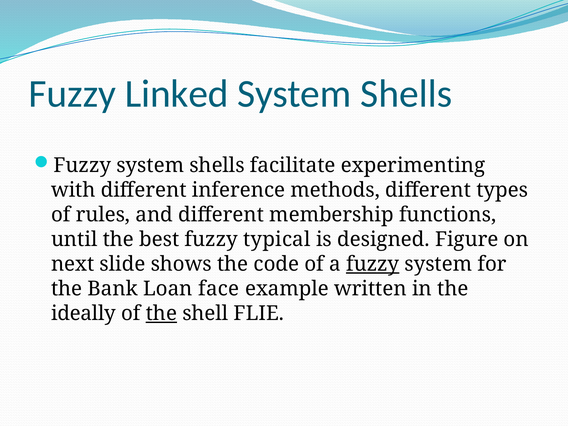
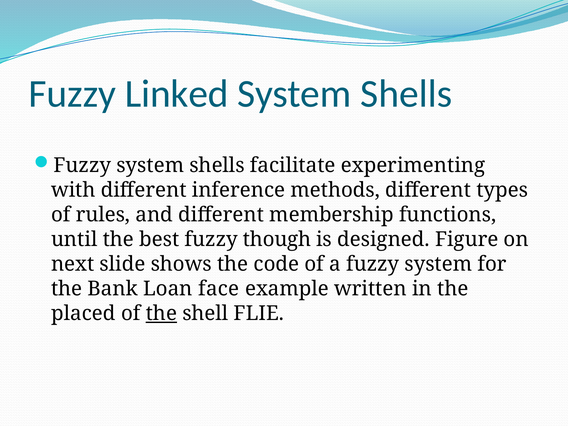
typical: typical -> though (277, 240)
fuzzy underline: present -> none (373, 264)
ideally: ideally -> placed (83, 314)
